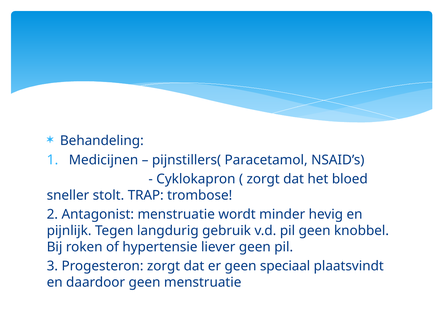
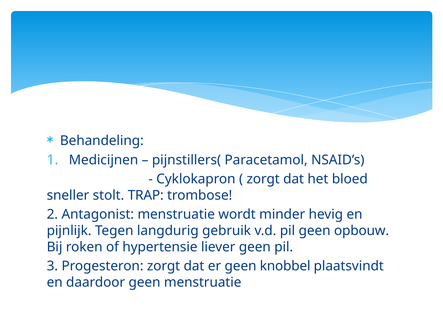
knobbel: knobbel -> opbouw (362, 231)
speciaal: speciaal -> knobbel (285, 266)
